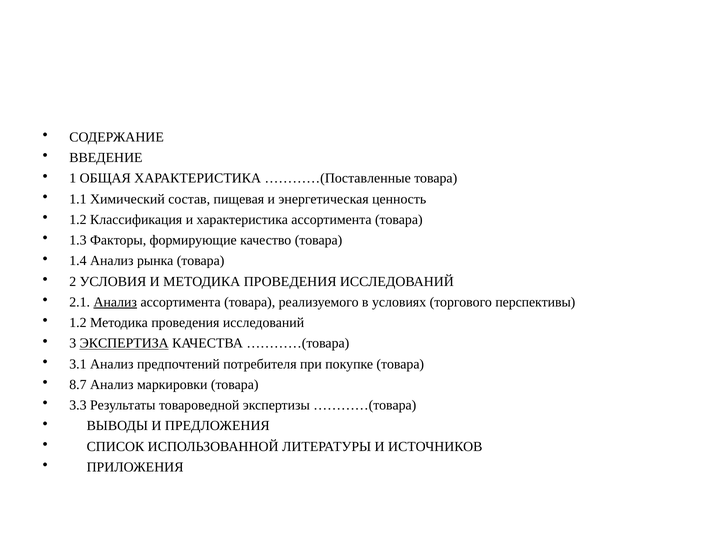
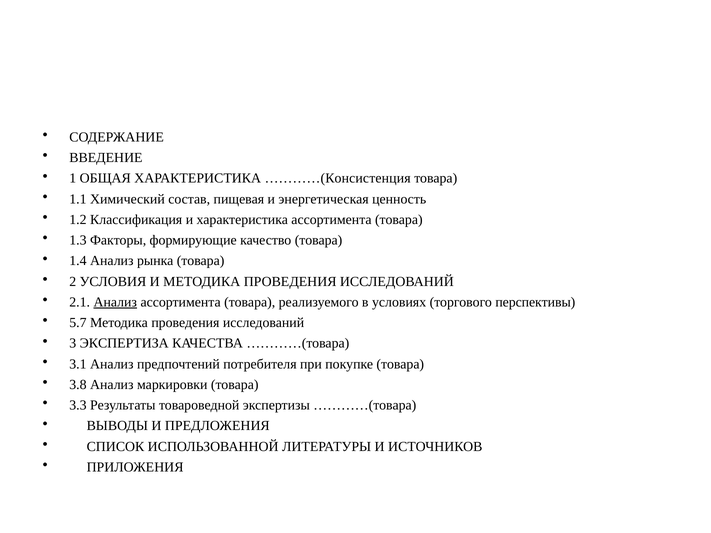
…………(Поставленные: …………(Поставленные -> …………(Консистенция (338, 179)
1.2: 1.2 -> 5.7 (78, 323)
ЭКСПЕРТИЗА underline: present -> none (124, 344)
8.7: 8.7 -> 3.8 (78, 385)
